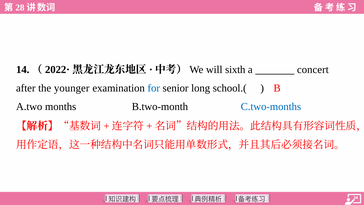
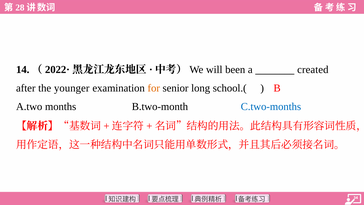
sixth: sixth -> been (235, 69)
concert: concert -> created (313, 69)
for colour: blue -> orange (154, 88)
